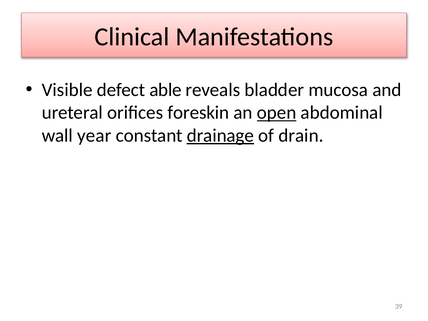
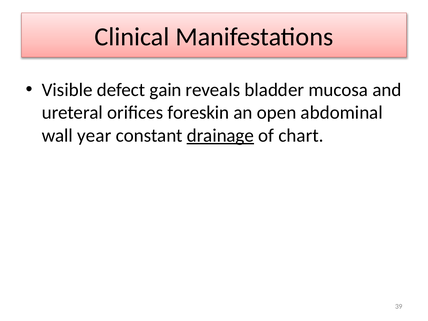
able: able -> gain (166, 90)
open underline: present -> none (277, 113)
drain: drain -> chart (301, 135)
